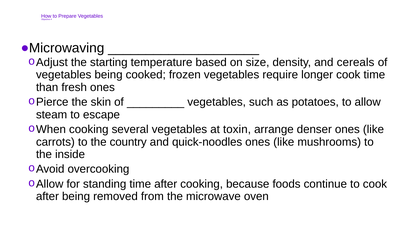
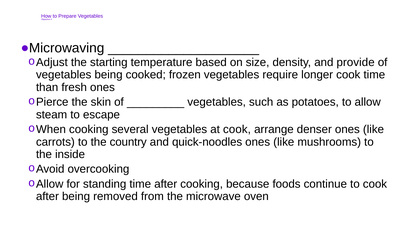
cereals: cereals -> provide (356, 62)
at toxin: toxin -> cook (237, 129)
